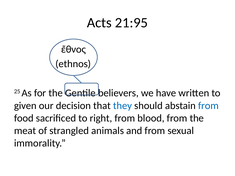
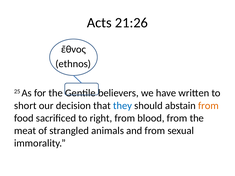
21:95: 21:95 -> 21:26 (131, 23)
given: given -> short (25, 106)
from colour: blue -> orange (208, 106)
